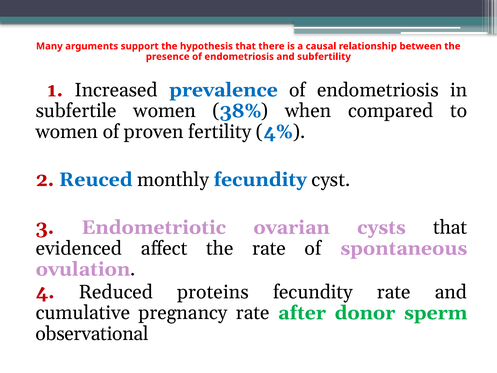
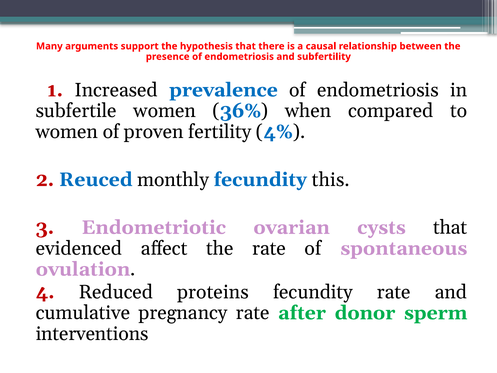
38%: 38% -> 36% (241, 111)
cyst: cyst -> this (331, 180)
observational: observational -> interventions (92, 334)
